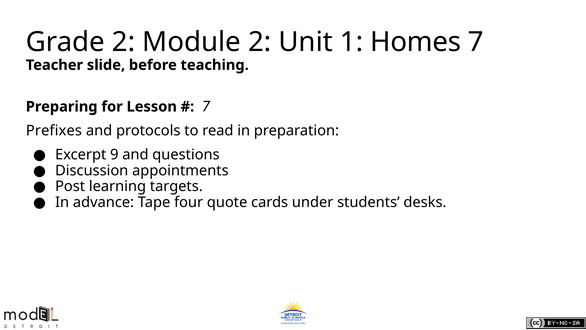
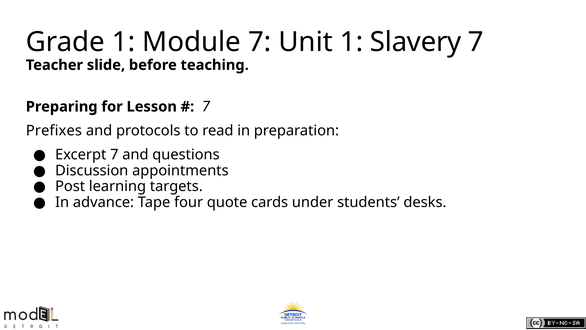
Grade 2: 2 -> 1 (124, 42)
Module 2: 2 -> 7 (260, 42)
Homes: Homes -> Slavery (416, 42)
Excerpt 9: 9 -> 7 (114, 154)
